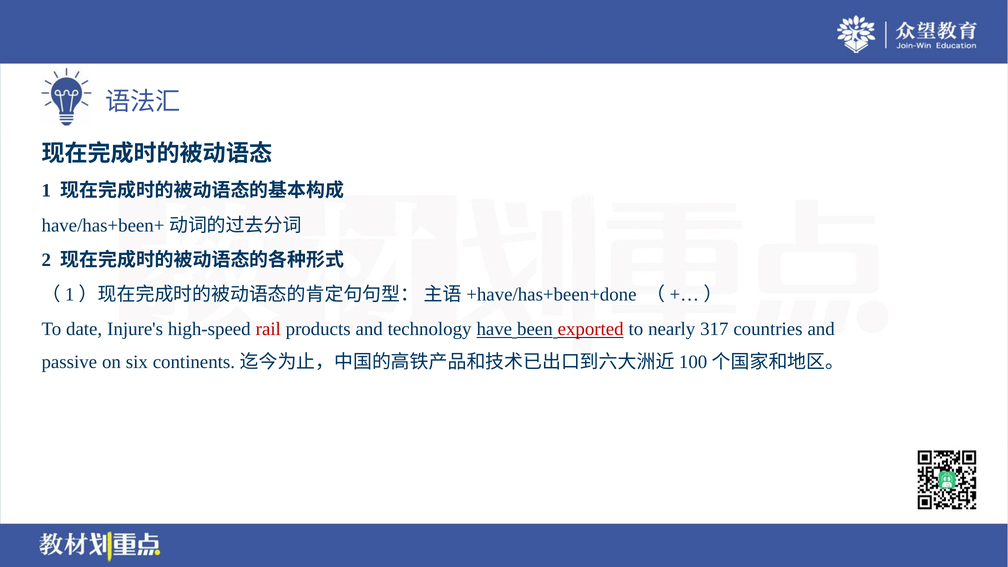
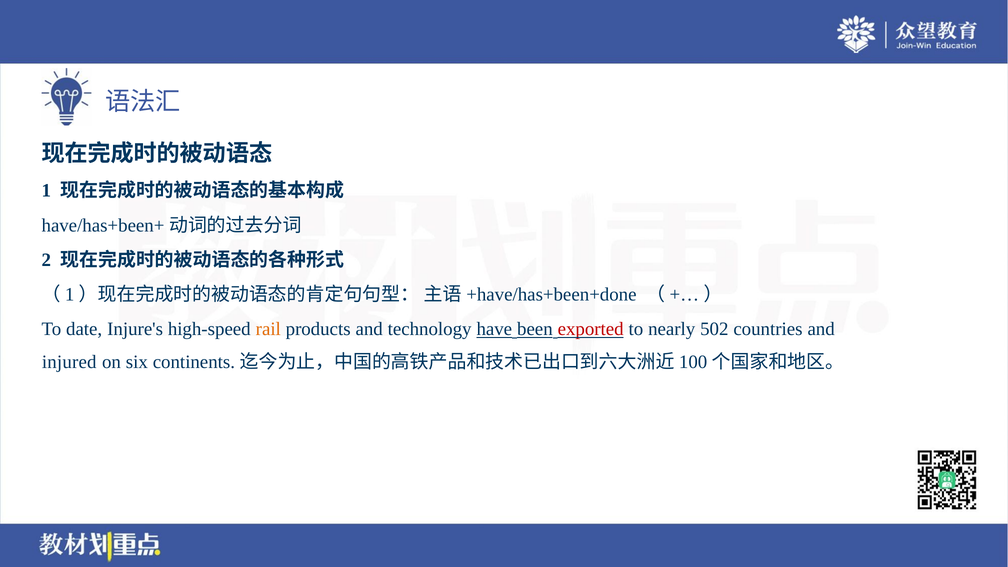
rail colour: red -> orange (268, 329)
317: 317 -> 502 (714, 329)
passive: passive -> injured (69, 362)
